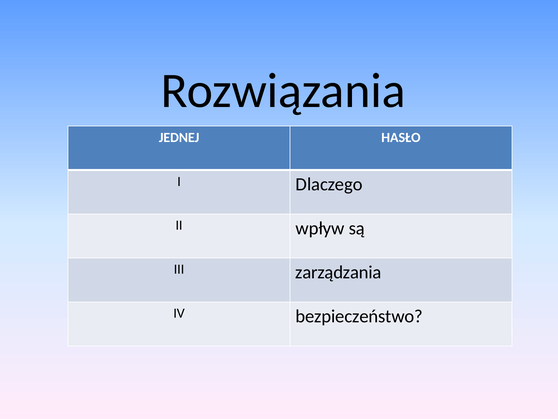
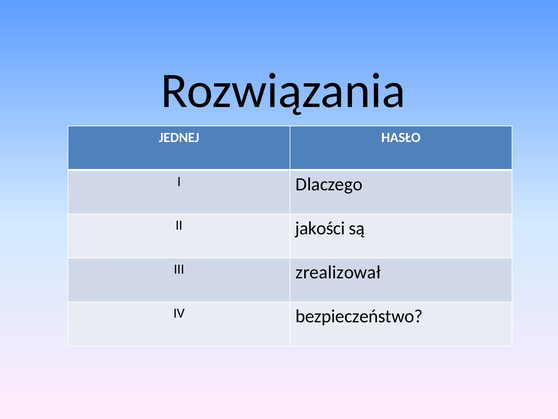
wpływ: wpływ -> jakości (320, 228)
zarządzania: zarządzania -> zrealizował (338, 272)
